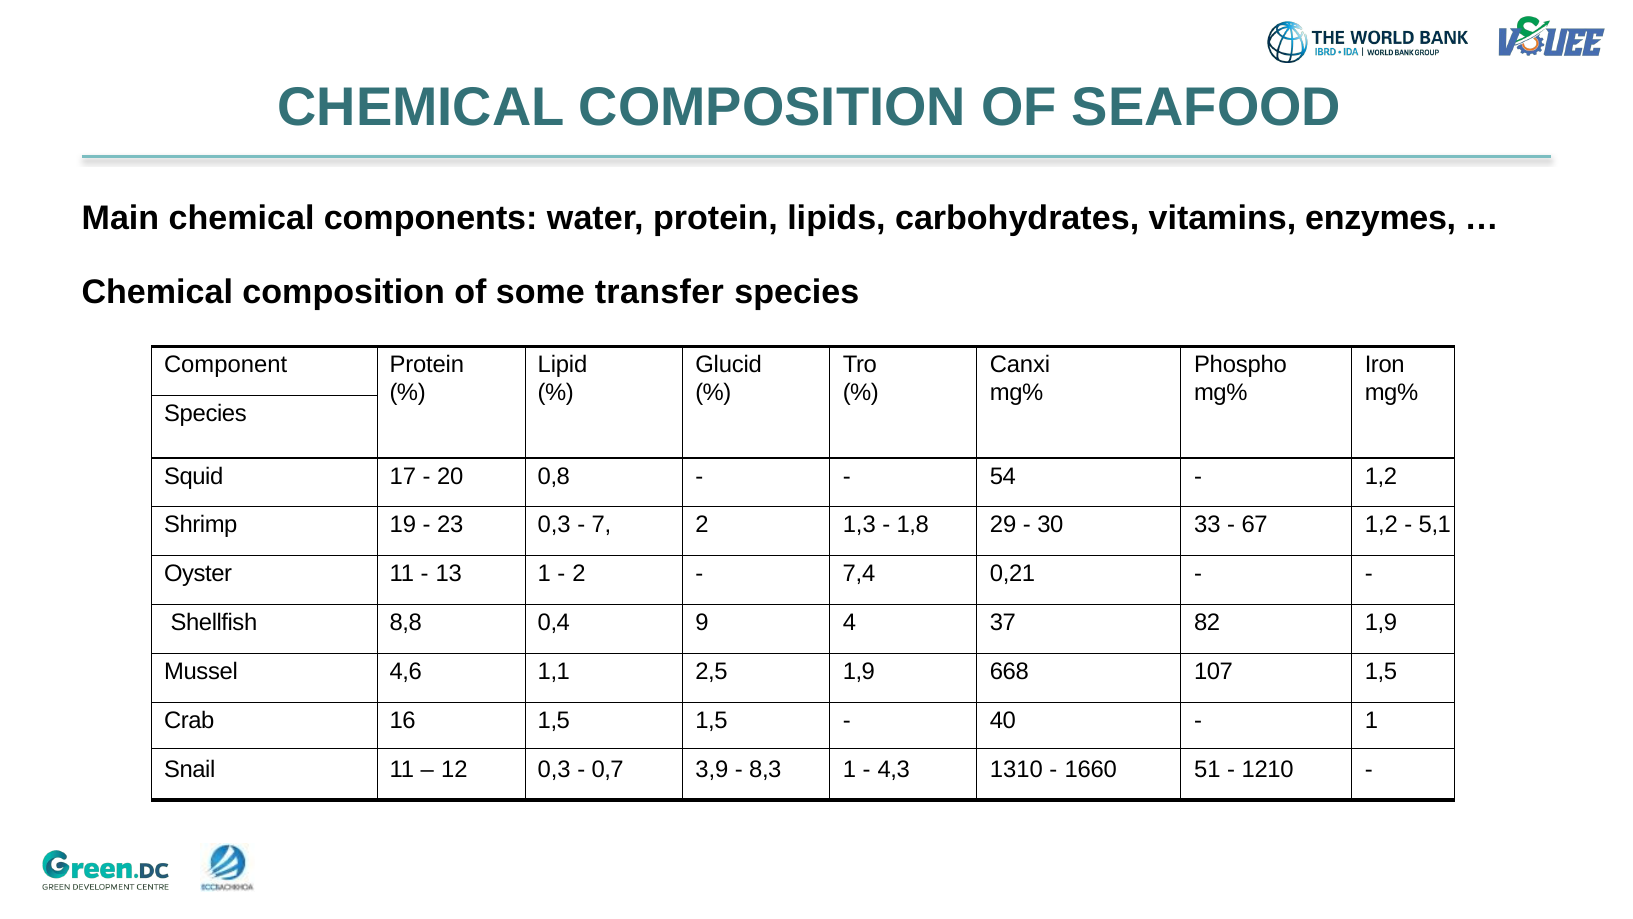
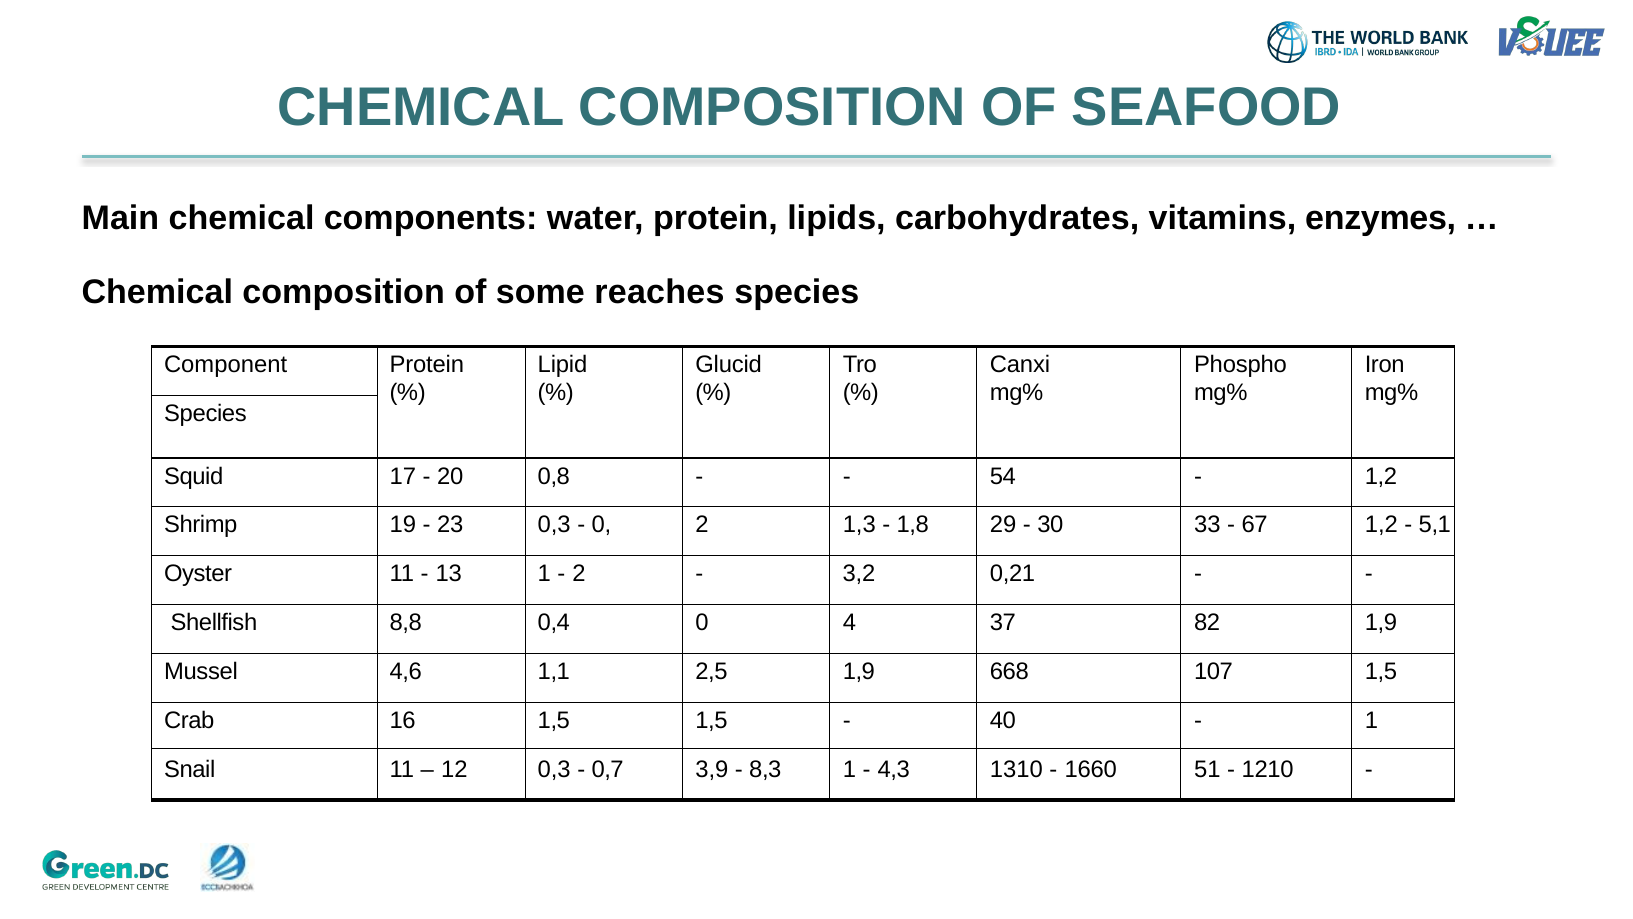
transfer: transfer -> reaches (659, 292)
7: 7 -> 0 (601, 525)
7,4: 7,4 -> 3,2 (859, 574)
0,4 9: 9 -> 0 (702, 623)
